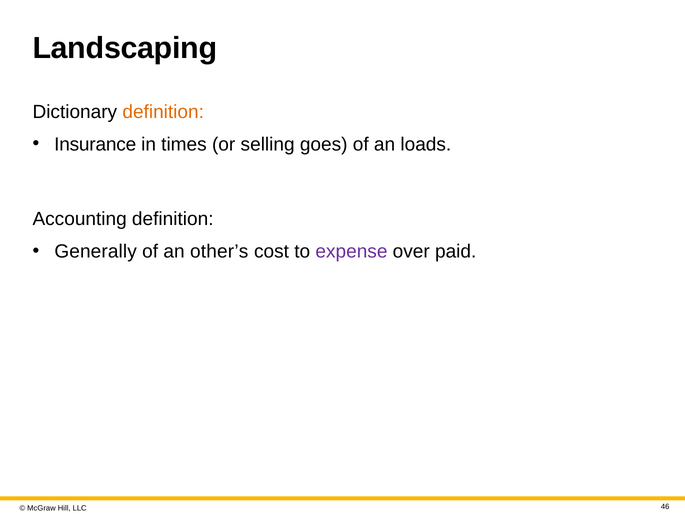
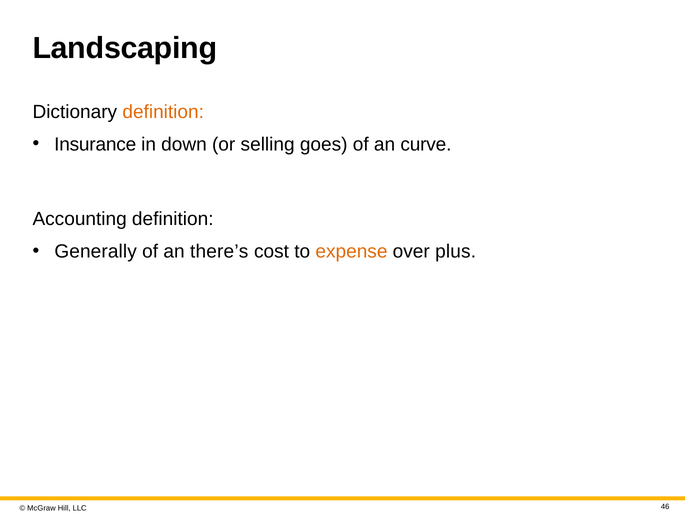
times: times -> down (184, 144)
loads: loads -> curve (426, 144)
other’s: other’s -> there’s (219, 251)
expense colour: purple -> orange (351, 251)
paid: paid -> plus (456, 251)
